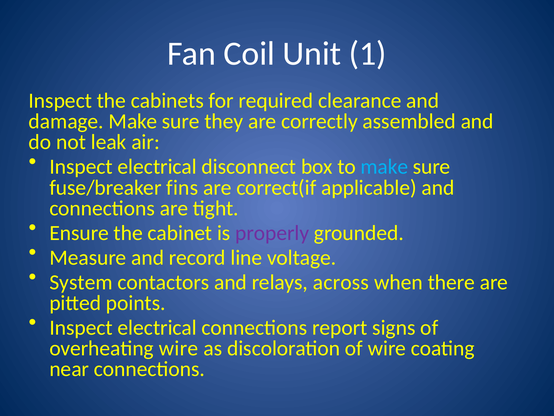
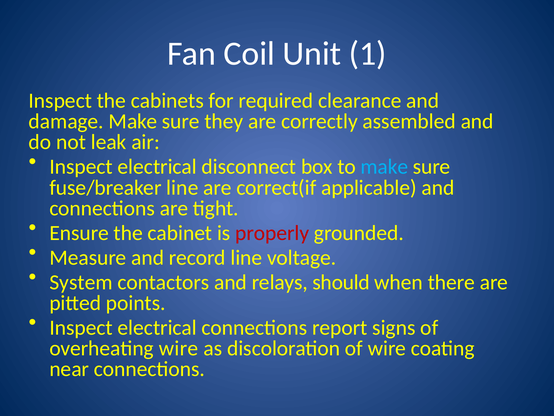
fuse/breaker fins: fins -> line (182, 187)
properly colour: purple -> red (272, 233)
across: across -> should (341, 282)
